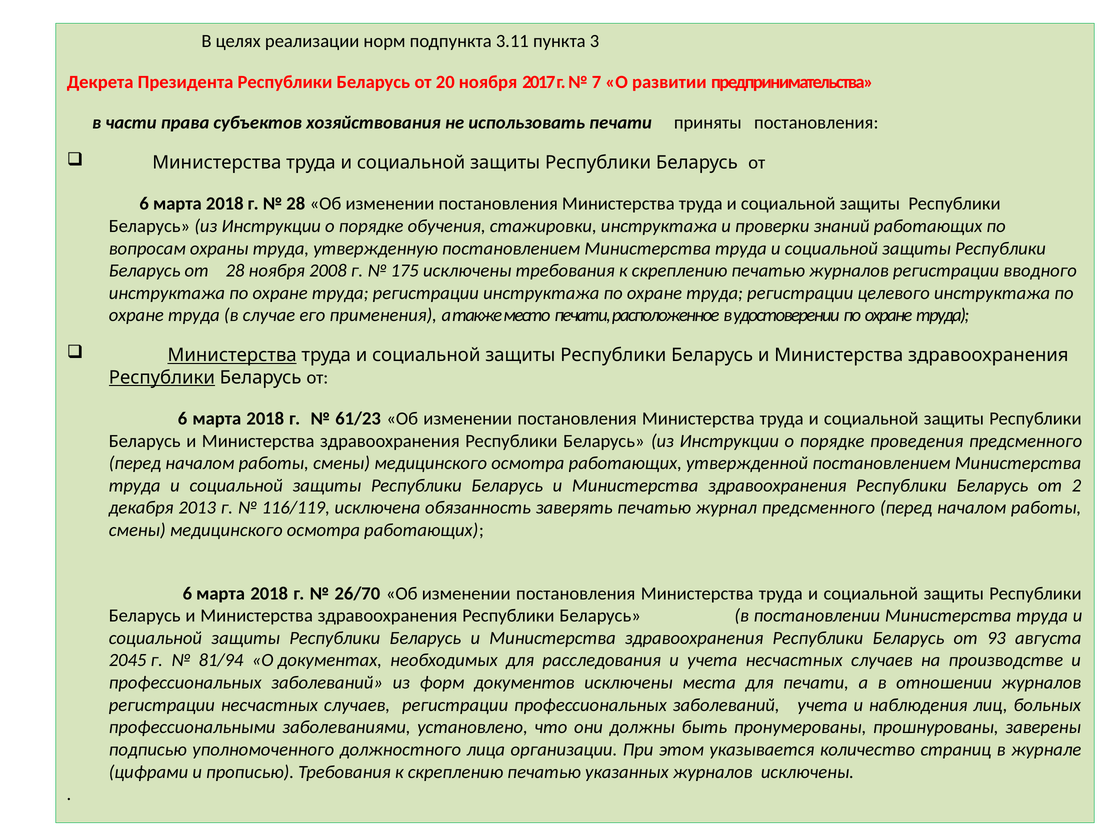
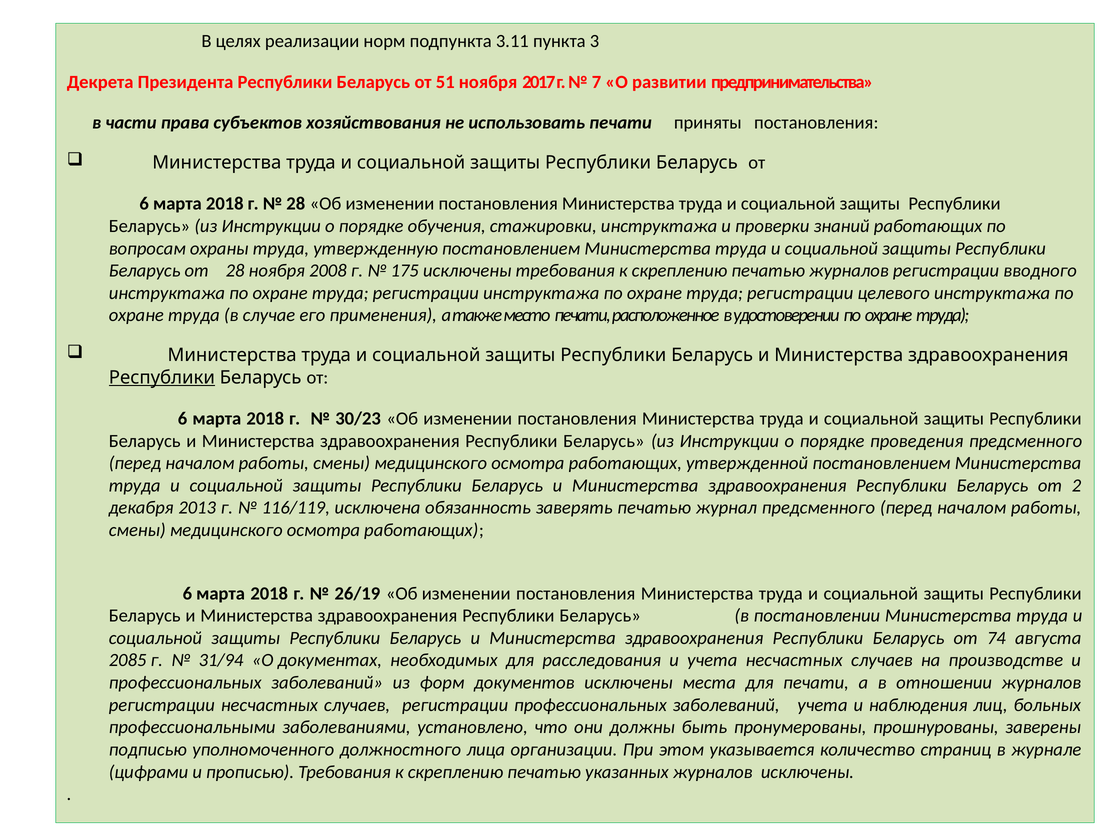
20: 20 -> 51 (445, 82)
Министерства underline: present -> none (232, 355)
61/23: 61/23 -> 30/23 (358, 419)
26/70: 26/70 -> 26/19 (357, 593)
93: 93 -> 74 (996, 638)
2045: 2045 -> 2085 (128, 660)
81/94: 81/94 -> 31/94 (221, 660)
